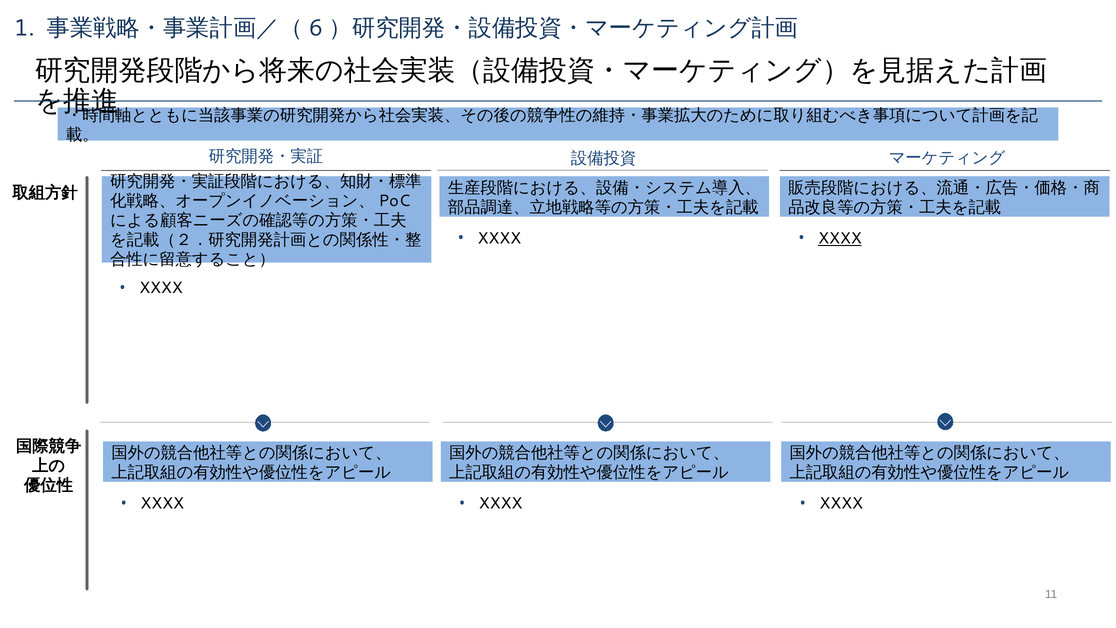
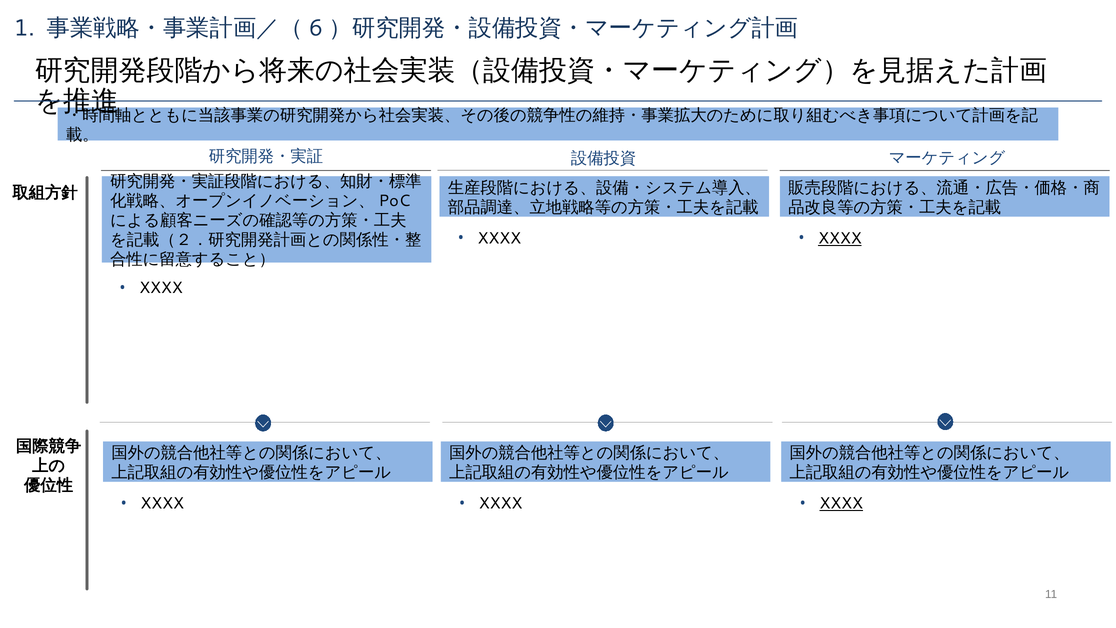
XXXX underline: none -> present (841, 503)
